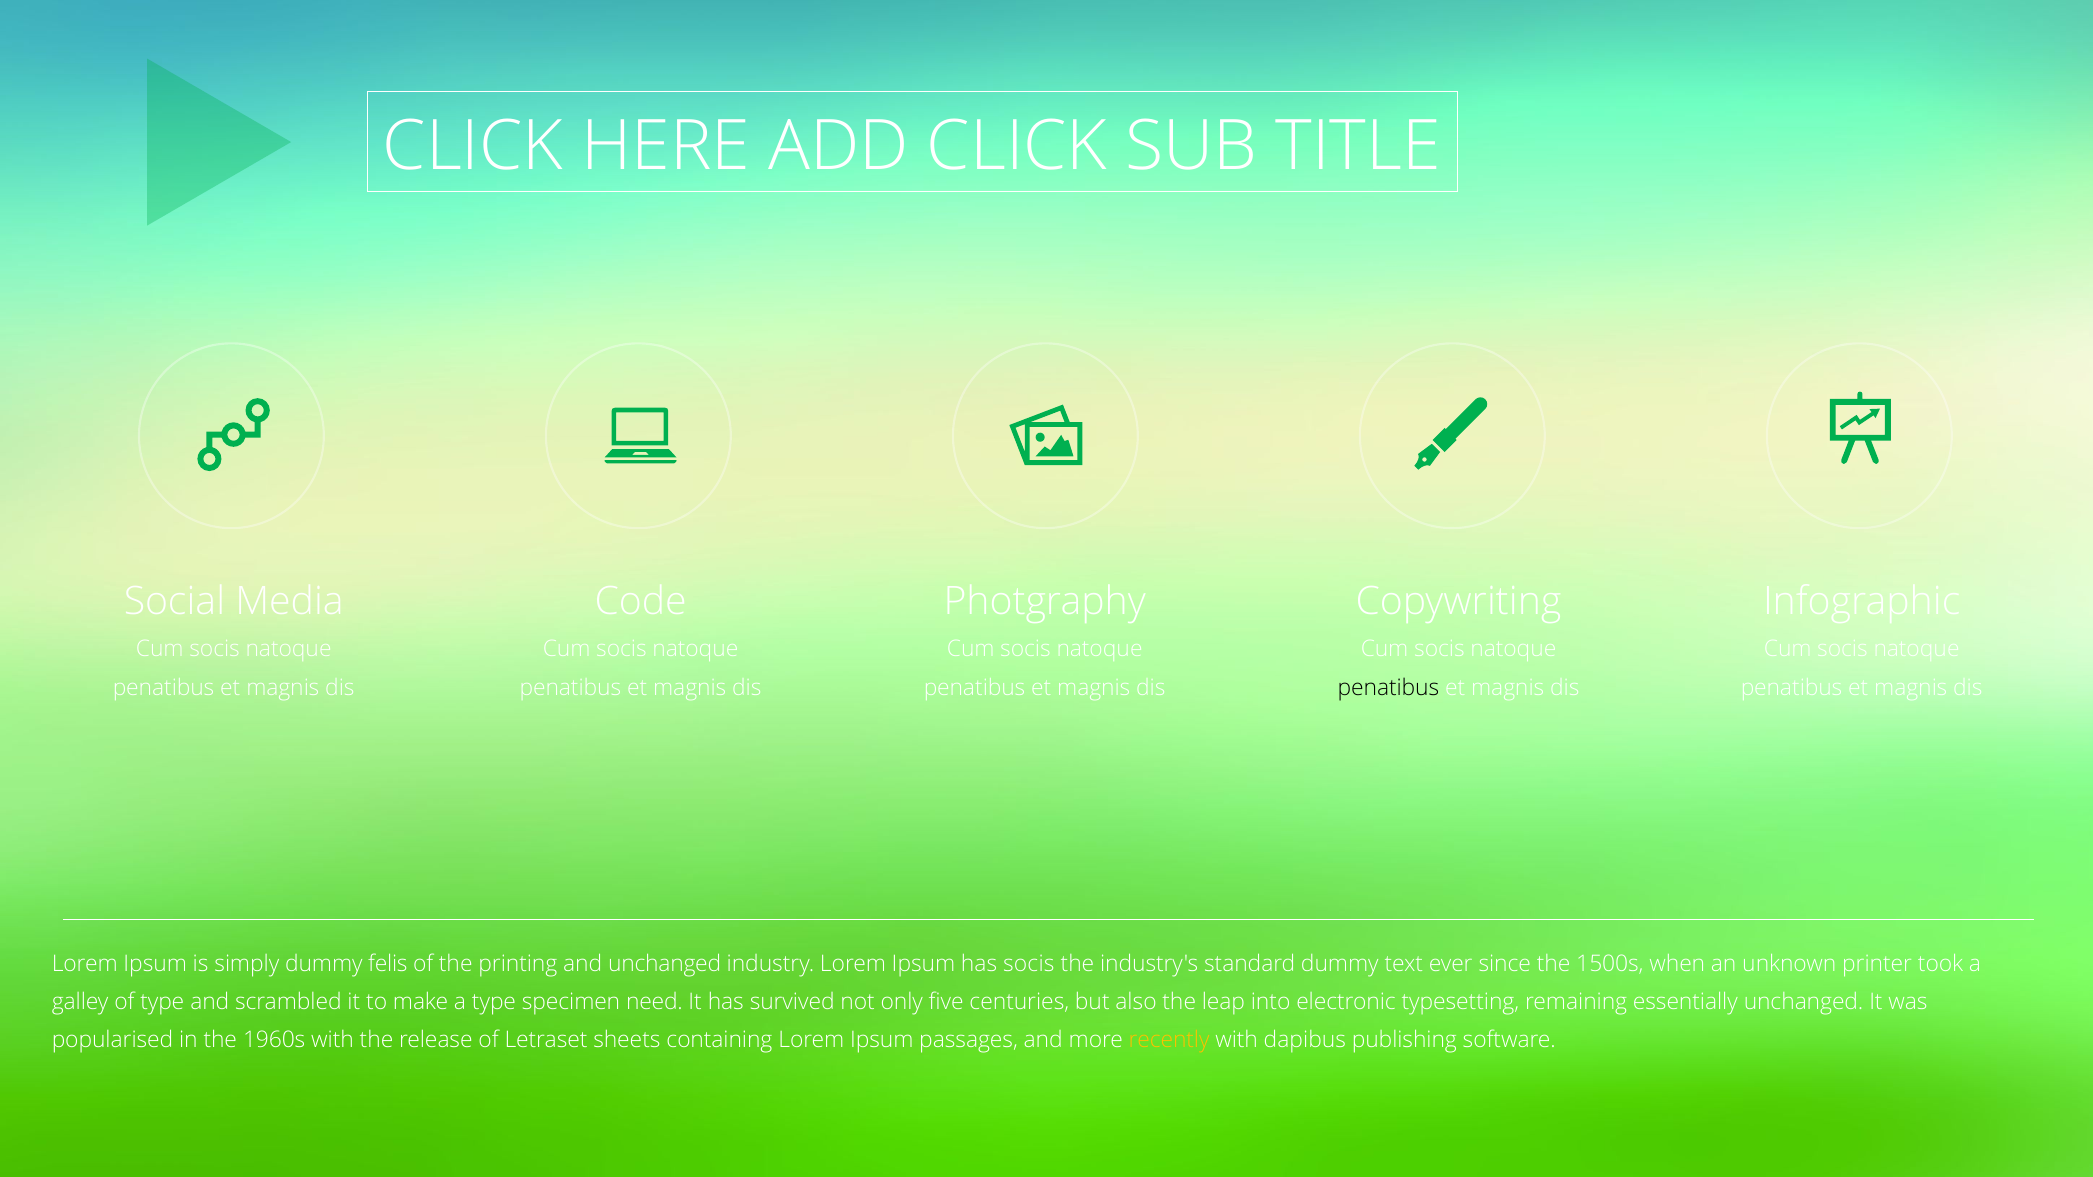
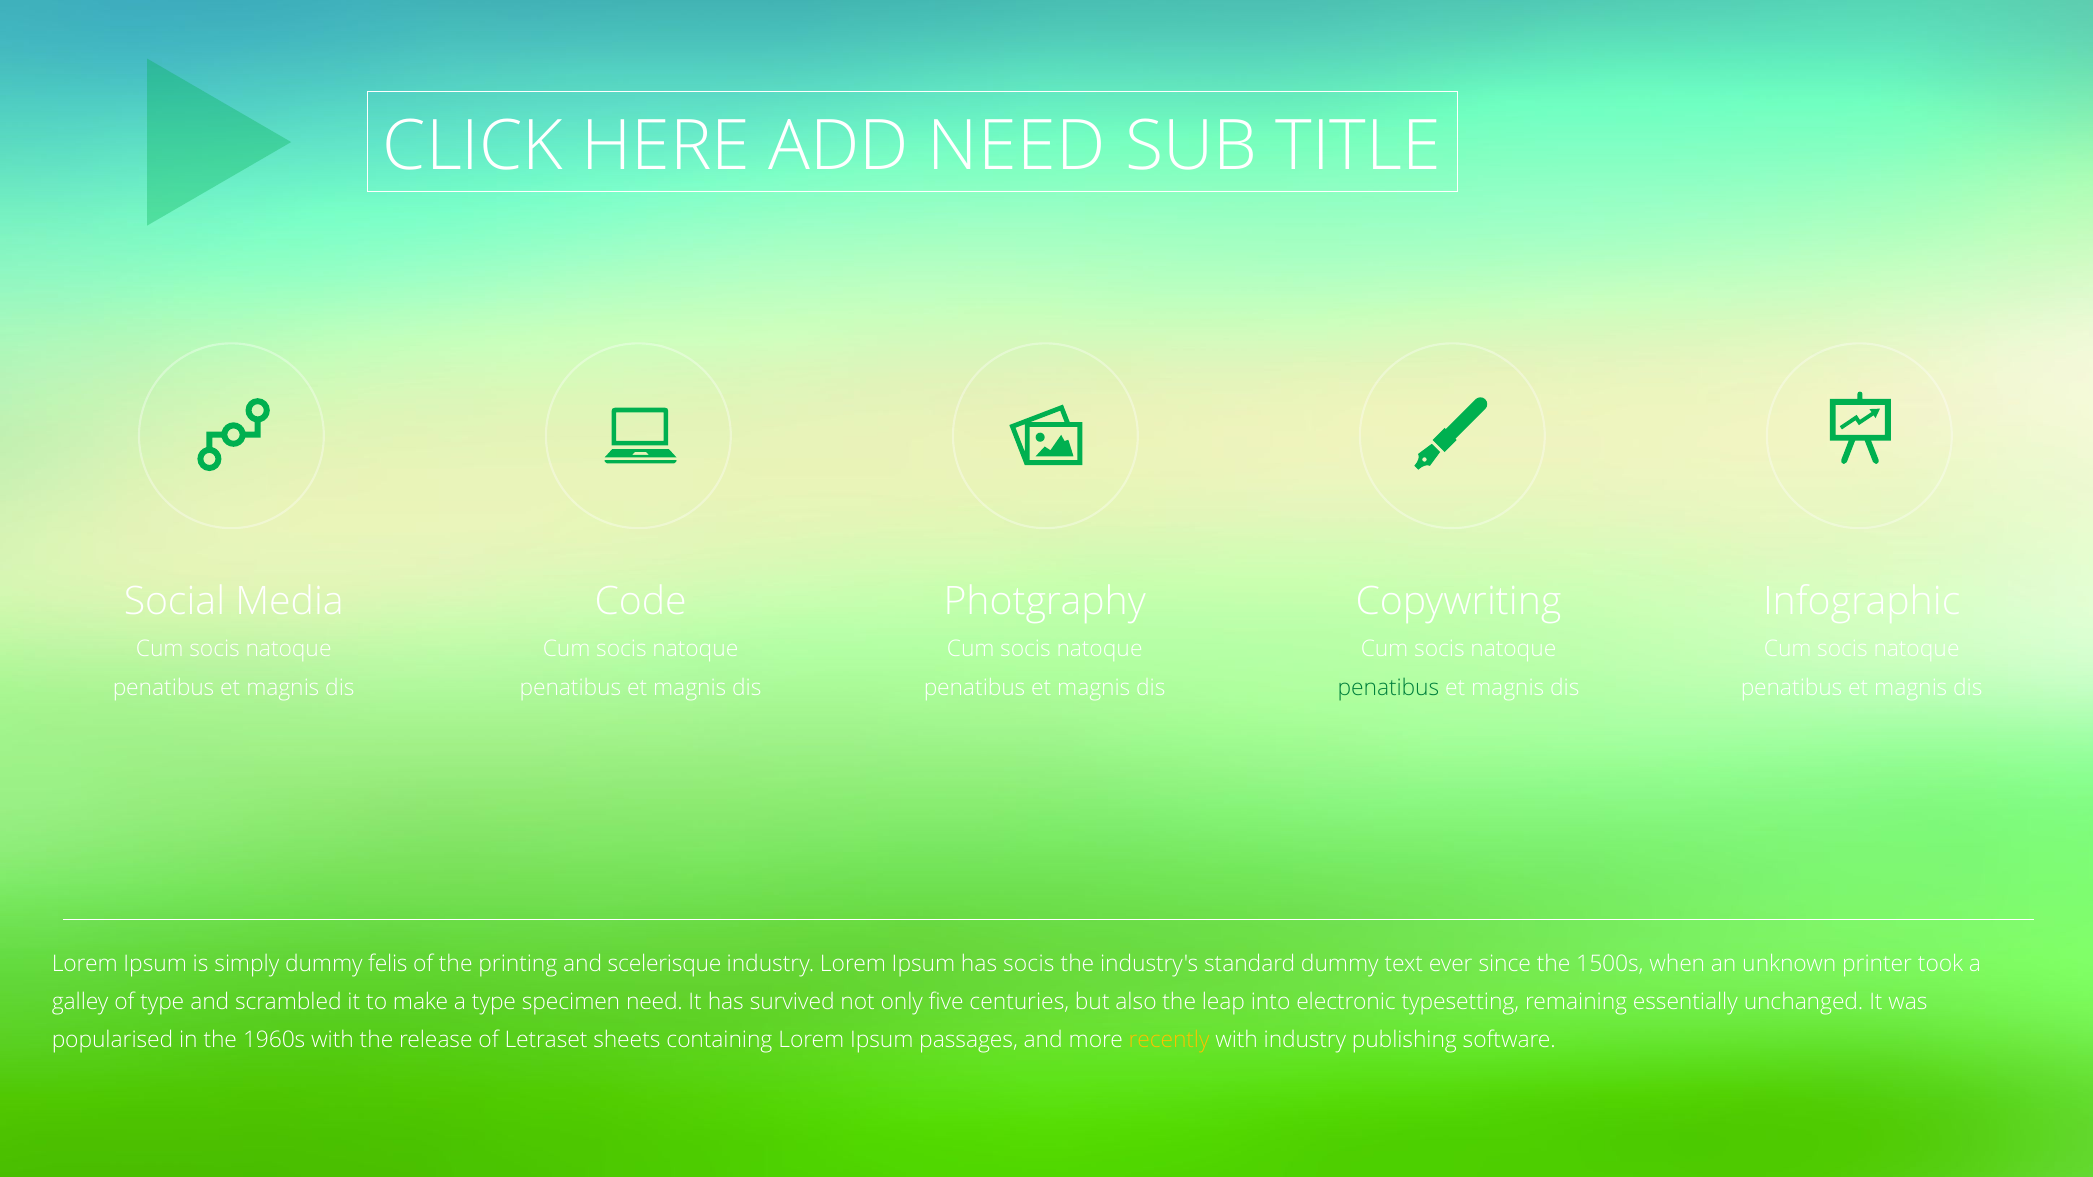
ADD CLICK: CLICK -> NEED (1017, 146)
penatibus colour: black -> green (1388, 688)
and unchanged: unchanged -> scelerisque (665, 964)
with dapibus: dapibus -> industry (1305, 1040)
